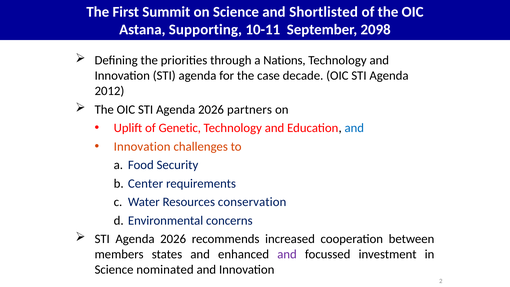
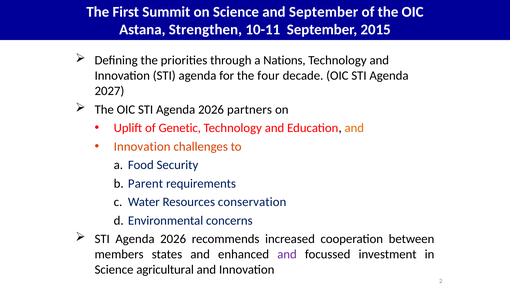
and Shortlisted: Shortlisted -> September (324, 12)
Supporting: Supporting -> Strengthen (205, 30)
2098: 2098 -> 2015 (376, 30)
case: case -> four (268, 76)
2012: 2012 -> 2027 (109, 91)
and colour: blue -> orange (354, 128)
Center: Center -> Parent (146, 183)
nominated: nominated -> agricultural (165, 270)
